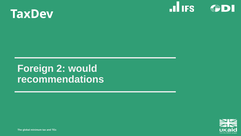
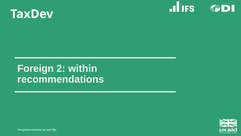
would: would -> within (83, 68)
